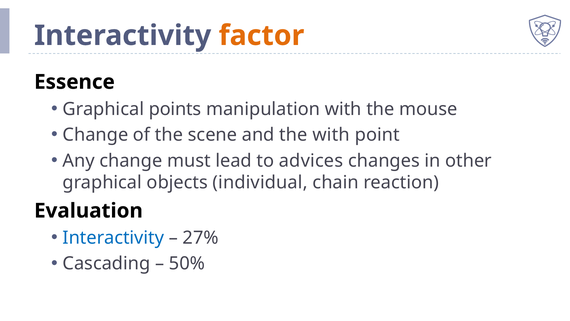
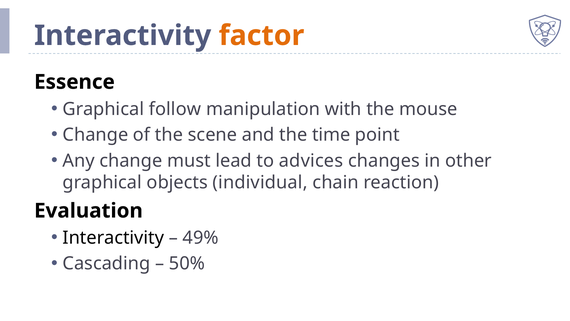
points: points -> follow (175, 109)
the with: with -> time (331, 135)
Interactivity colour: blue -> black (113, 238)
27%: 27% -> 49% (201, 238)
